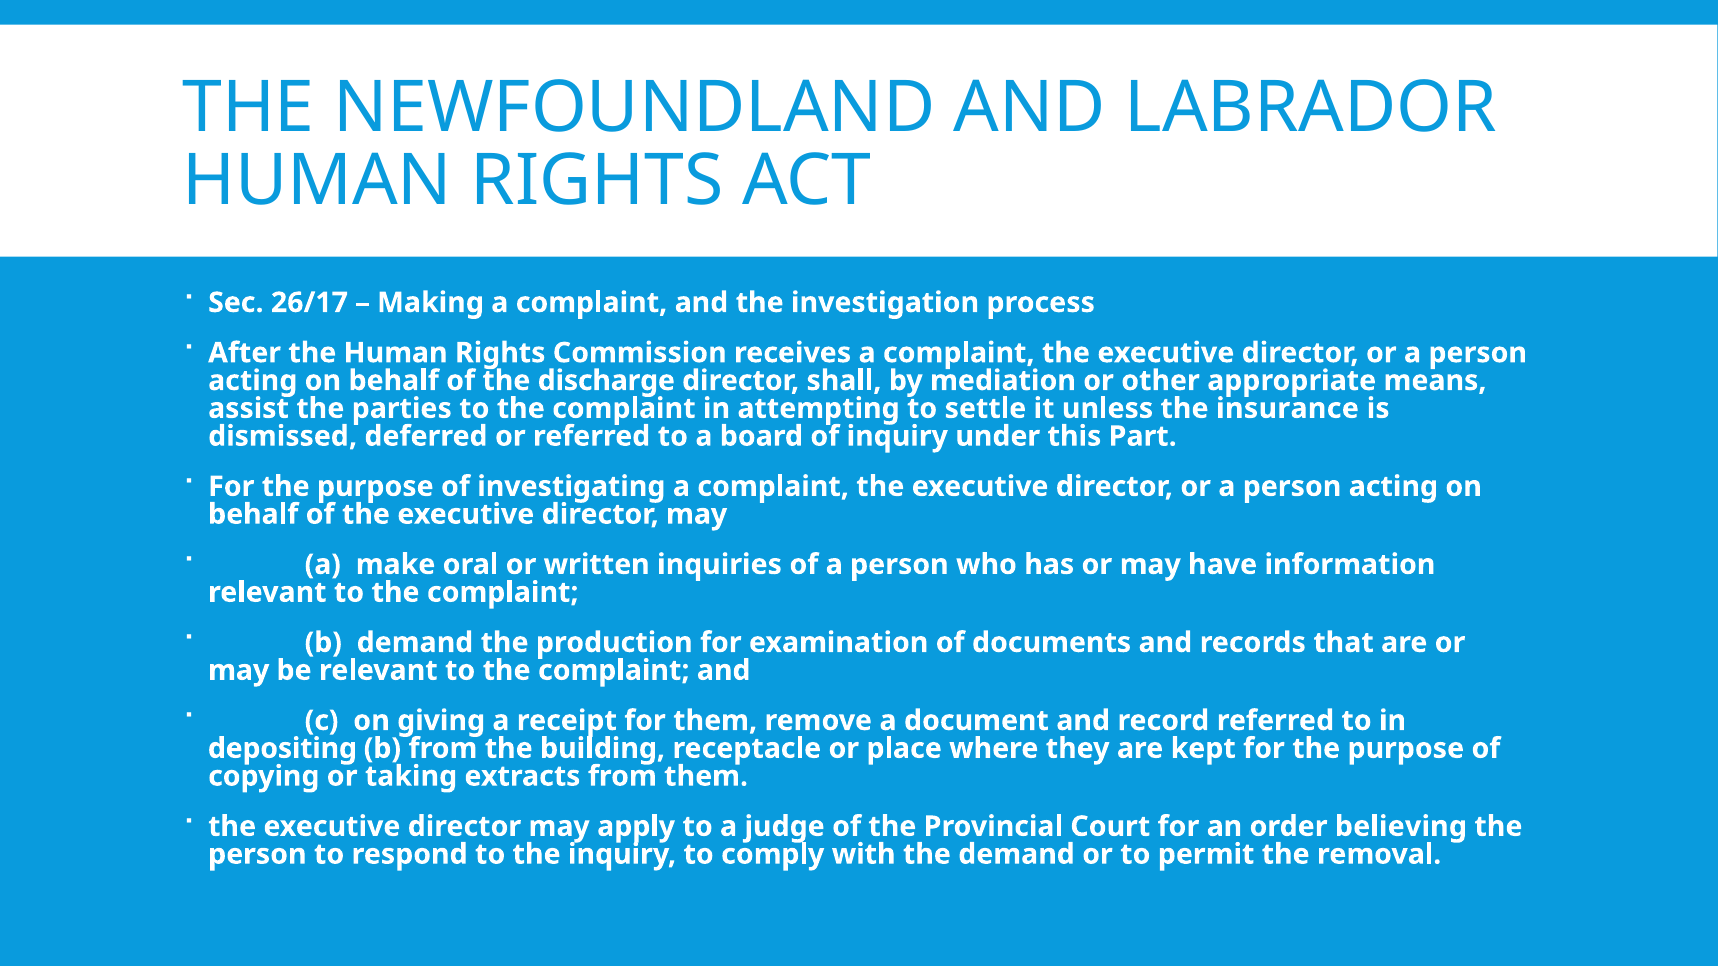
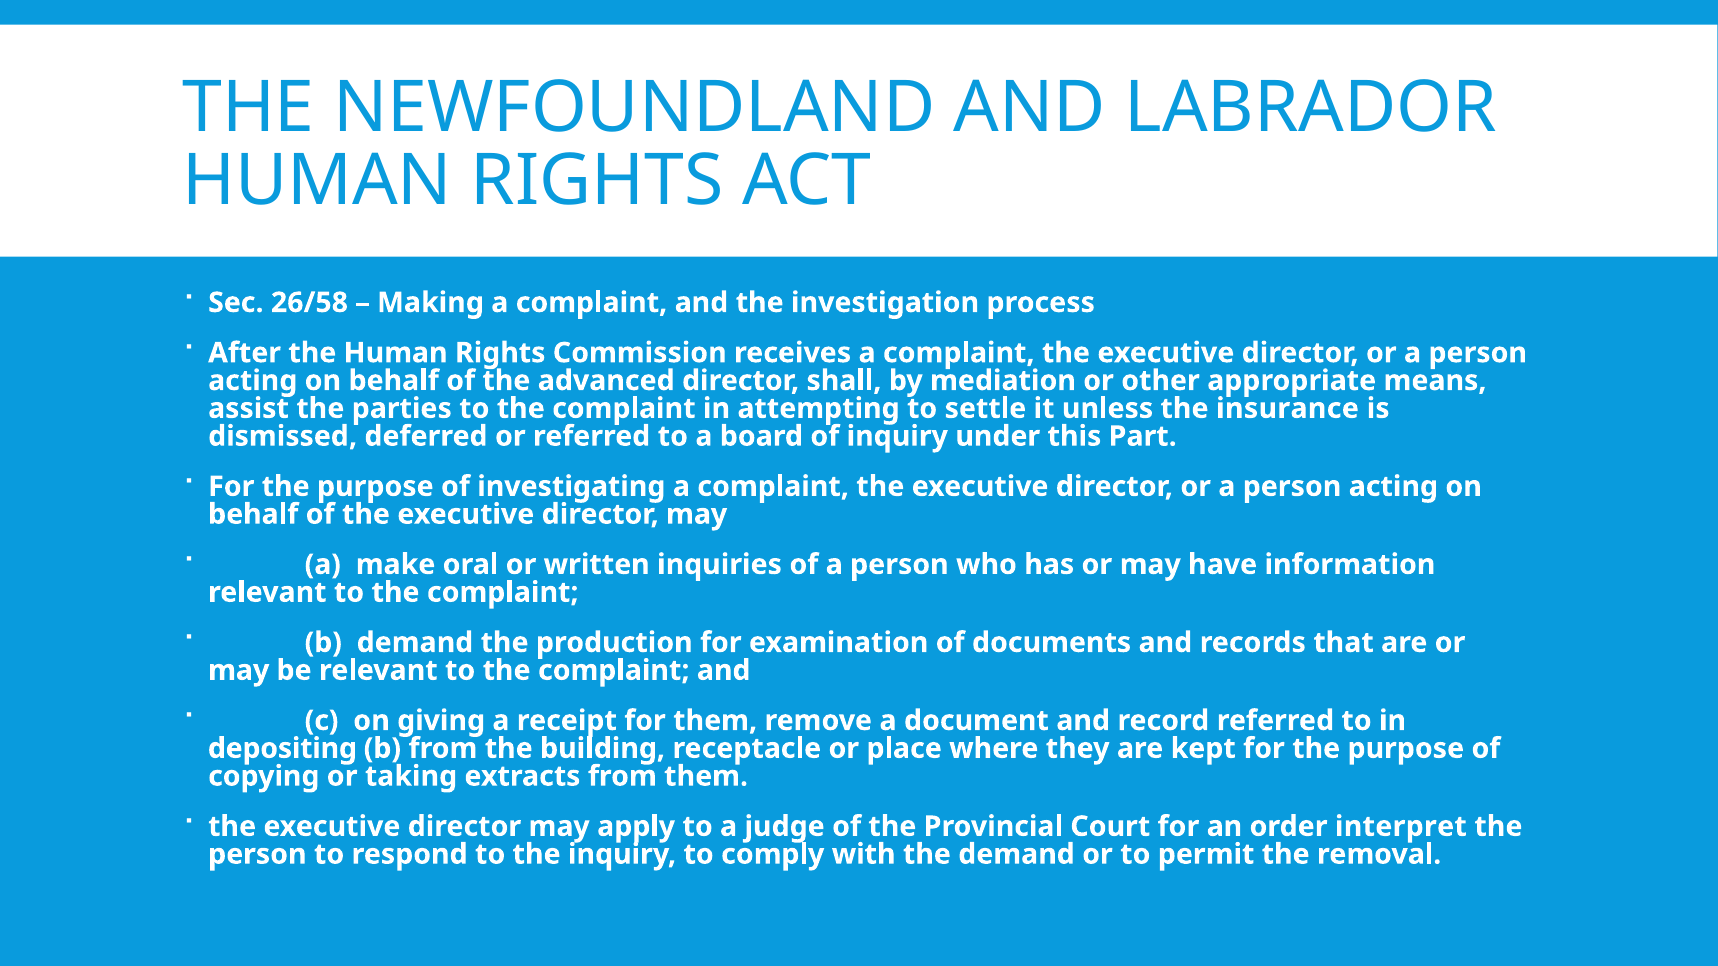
26/17: 26/17 -> 26/58 (309, 303)
discharge: discharge -> advanced (606, 381)
believing: believing -> interpret (1401, 827)
